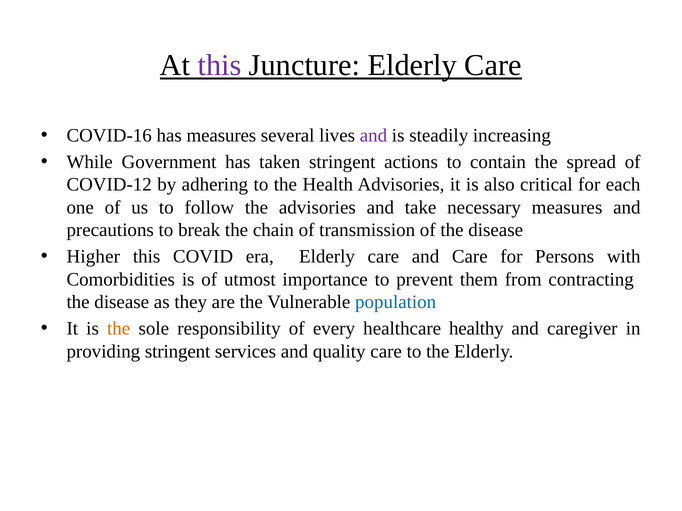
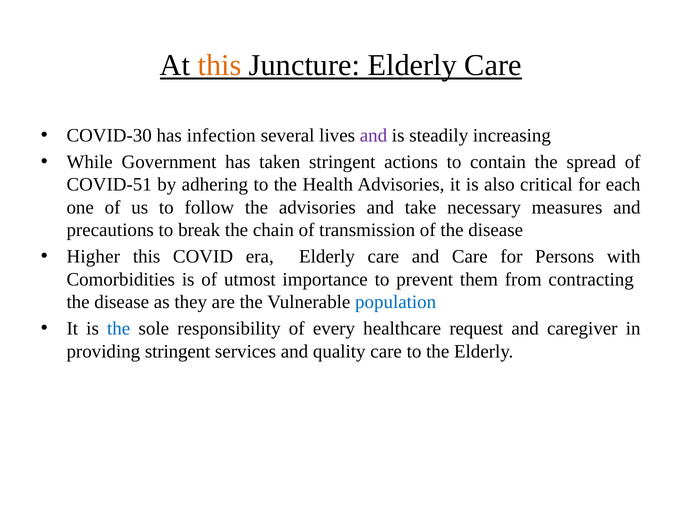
this colour: purple -> orange (220, 65)
COVID-16: COVID-16 -> COVID-30 (109, 135)
has measures: measures -> infection (221, 135)
COVID-12: COVID-12 -> COVID-51 (109, 185)
the colour: orange -> blue (119, 329)
healthy: healthy -> request (476, 329)
